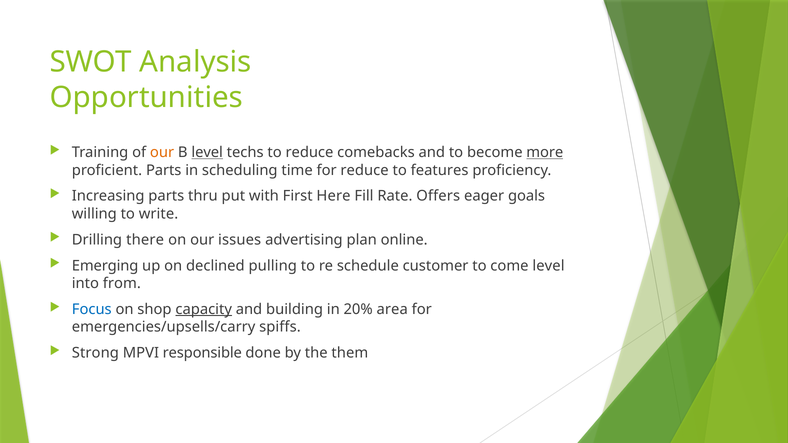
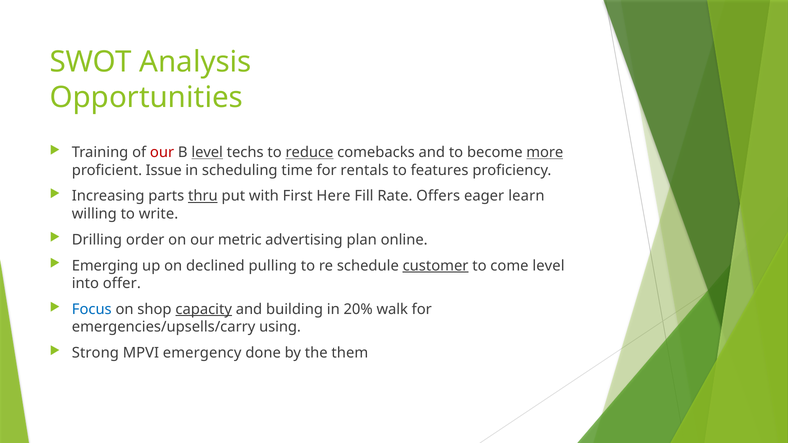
our colour: orange -> red (162, 153)
reduce underline: none -> present (309, 153)
proficient Parts: Parts -> Issue (164, 170)
for reduce: reduce -> rentals (365, 170)
thru underline: none -> present (203, 196)
goals: goals -> learn (526, 196)
there: there -> order (145, 240)
issues: issues -> metric (240, 240)
customer underline: none -> present (436, 266)
from: from -> offer (122, 284)
area: area -> walk (392, 309)
spiffs: spiffs -> using (280, 327)
responsible: responsible -> emergency (202, 353)
